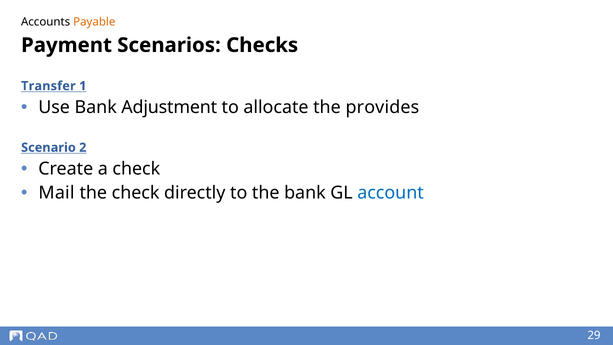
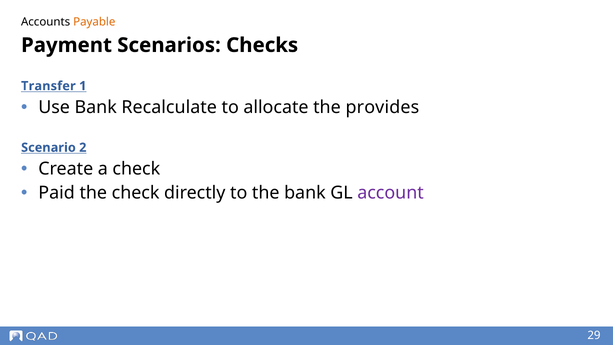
Adjustment: Adjustment -> Recalculate (169, 107)
Mail: Mail -> Paid (57, 193)
account colour: blue -> purple (391, 193)
